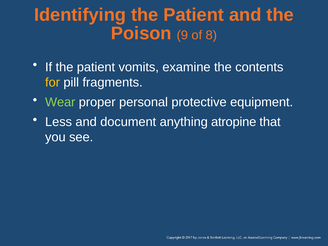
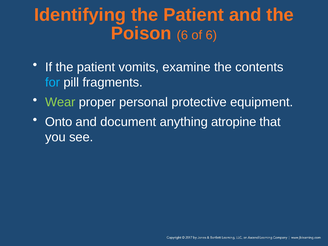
Poison 9: 9 -> 6 (182, 35)
of 8: 8 -> 6 (211, 35)
for colour: yellow -> light blue (53, 82)
Less: Less -> Onto (59, 122)
